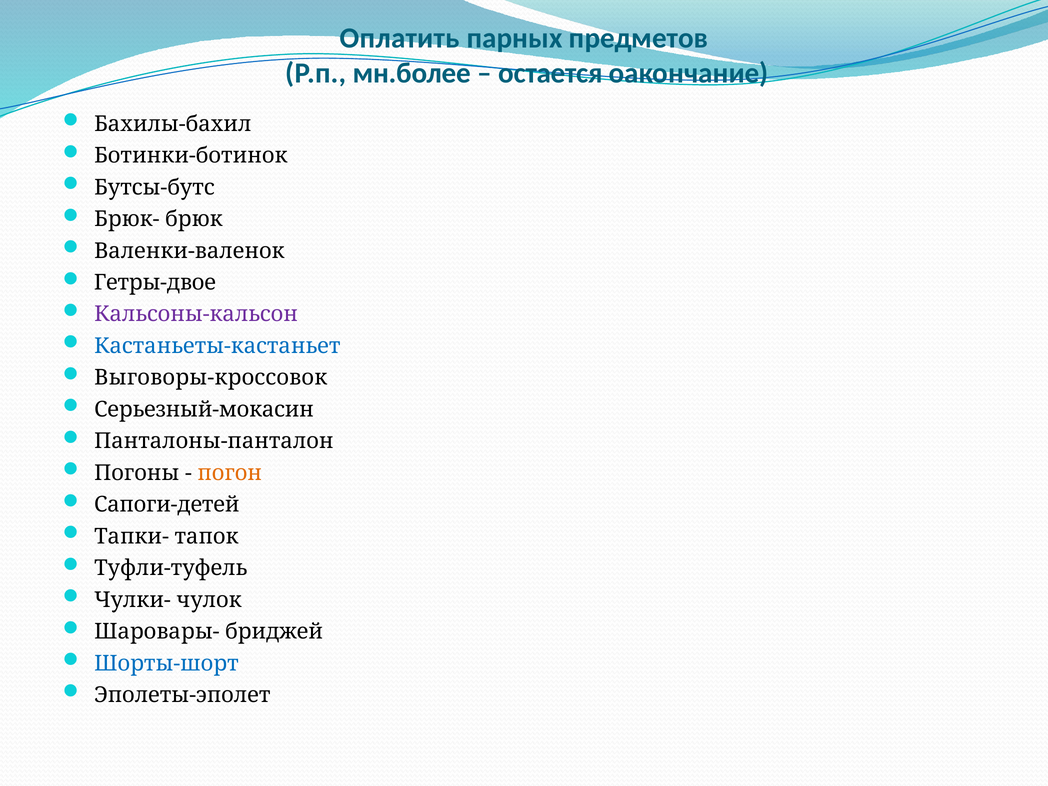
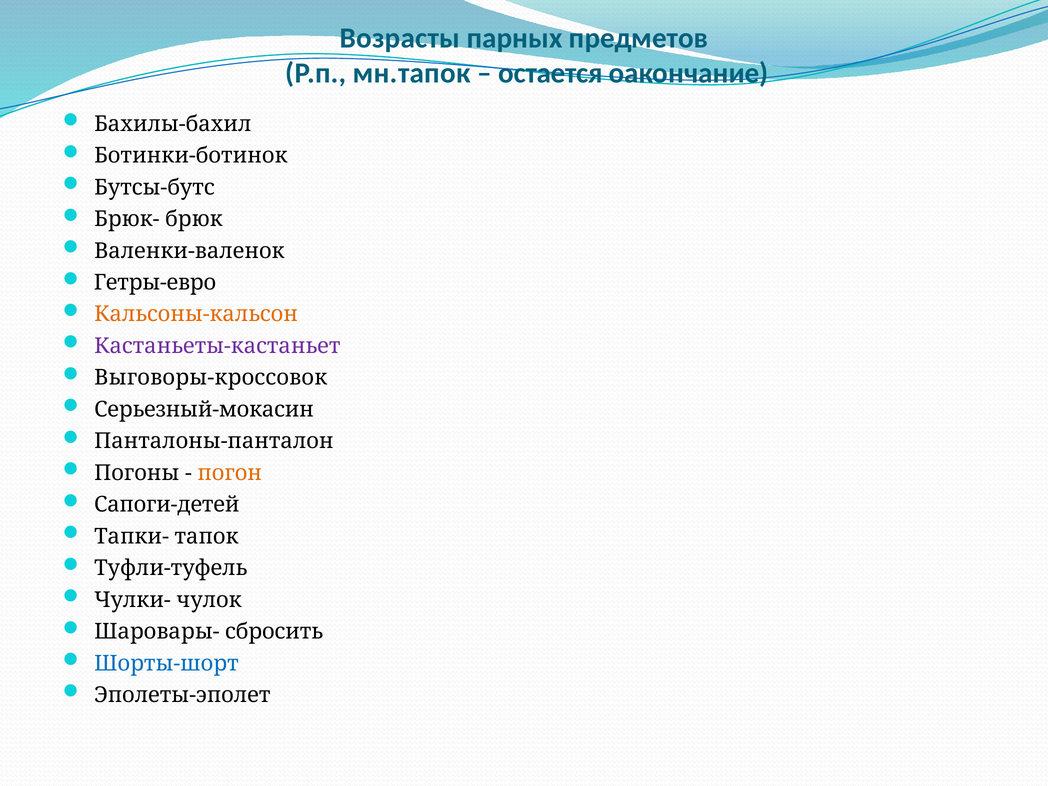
Оплатить: Оплатить -> Возрасты (400, 38)
мн.более: мн.более -> мн.тапок (412, 73)
Гетры-двое: Гетры-двое -> Гетры-евро (155, 283)
Кальсоны-кальсон colour: purple -> orange (196, 314)
Кастаньеты-кастаньет colour: blue -> purple (217, 346)
бриджей: бриджей -> сбросить (274, 632)
